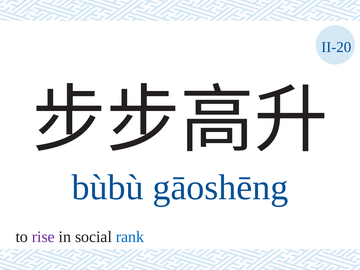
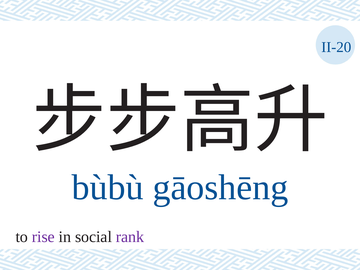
rank colour: blue -> purple (130, 237)
